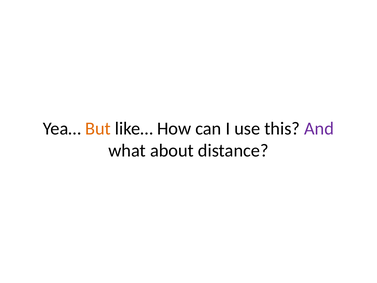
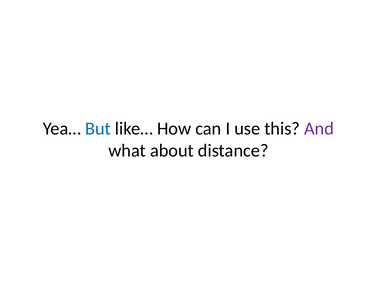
But colour: orange -> blue (98, 128)
